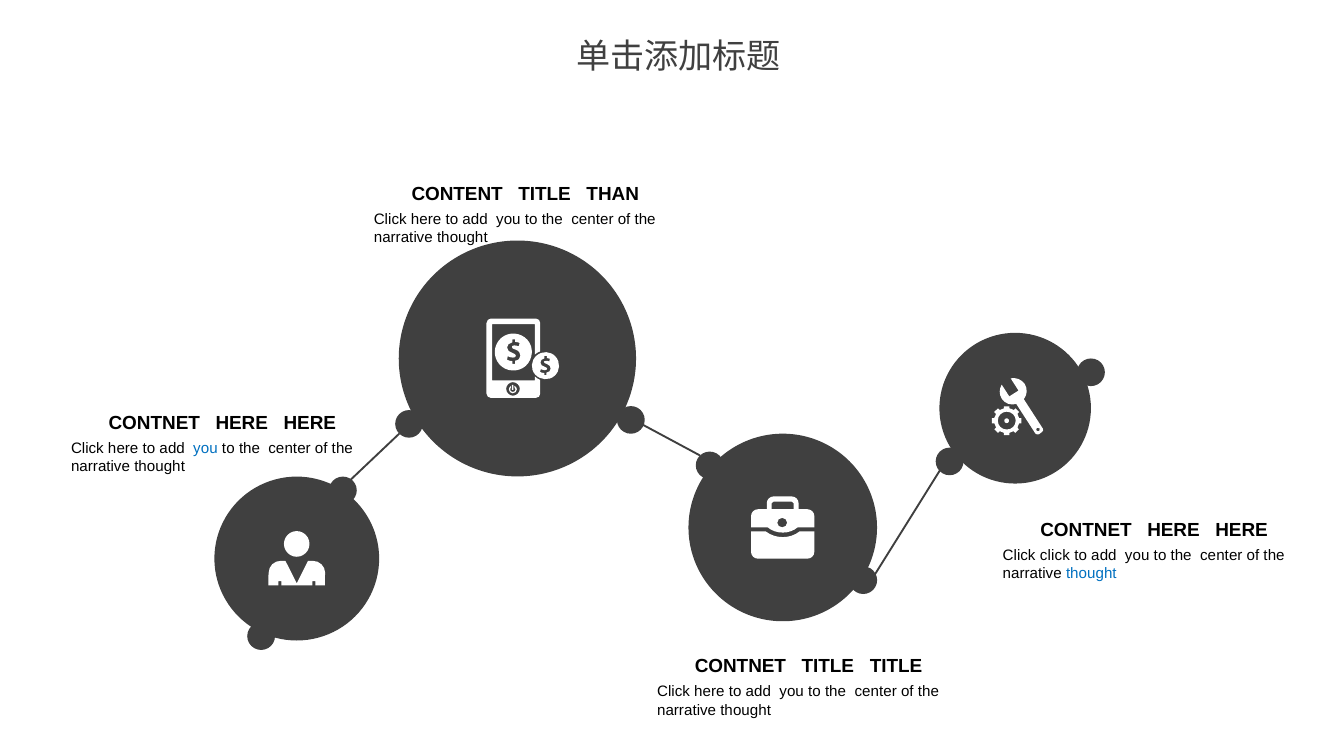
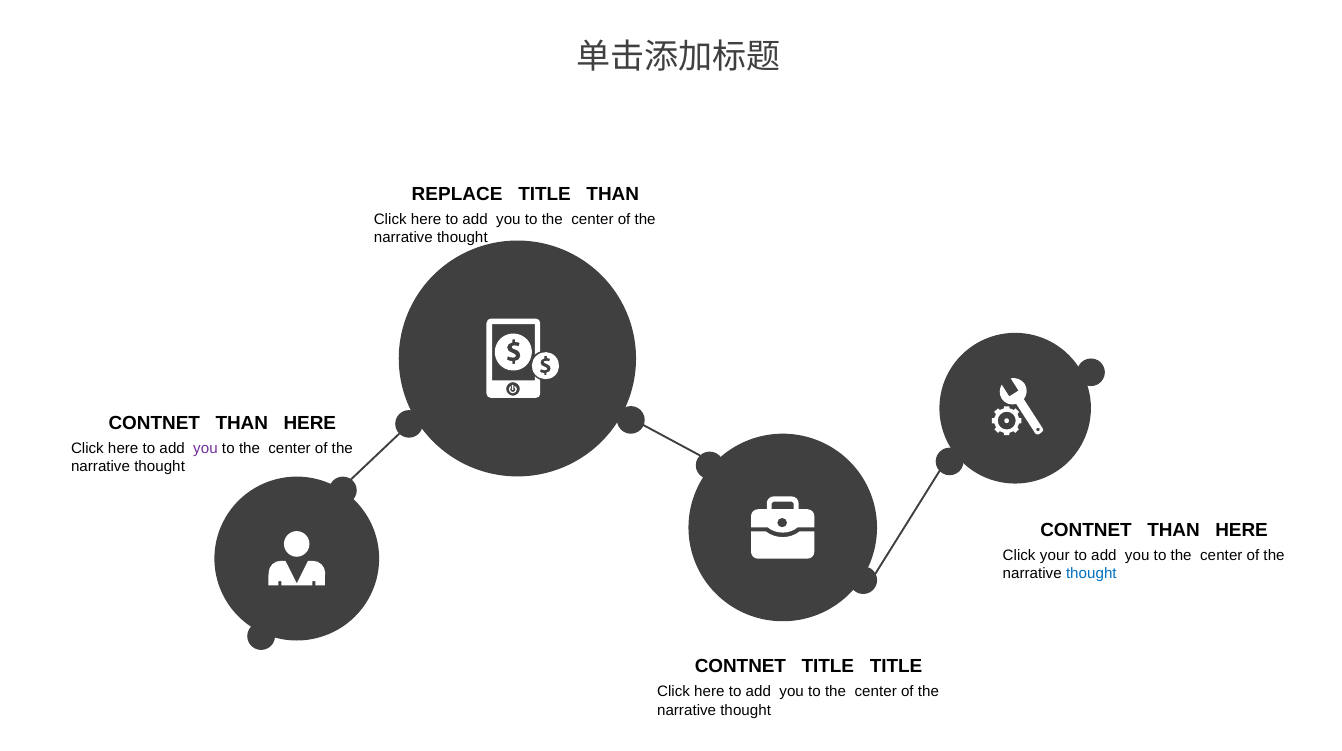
CONTENT: CONTENT -> REPLACE (457, 194)
HERE: HERE -> THAN (242, 423)
you colour: blue -> purple (205, 449)
HERE: HERE -> THAN (1173, 530)
Click click: click -> your (1055, 556)
